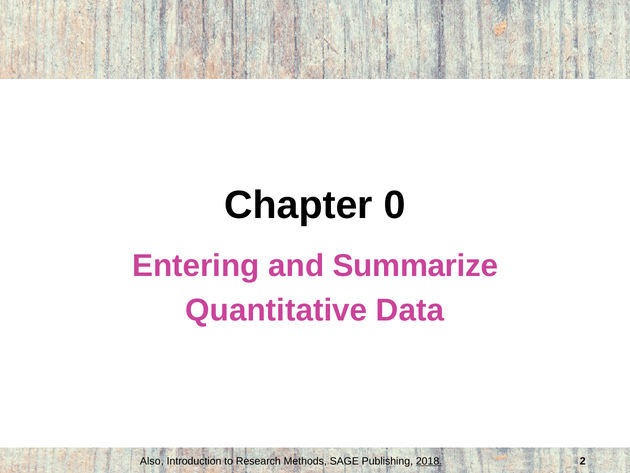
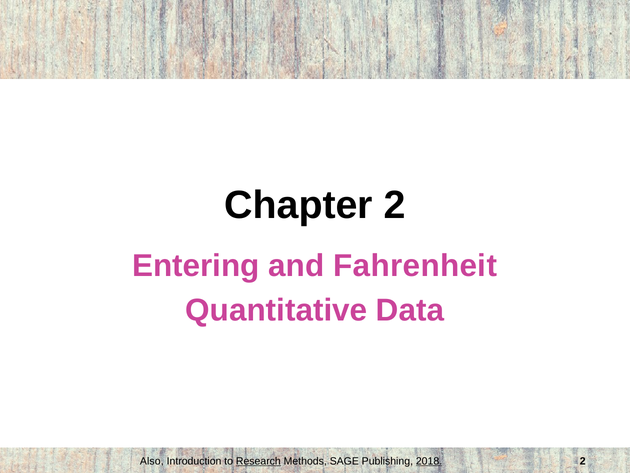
Chapter 0: 0 -> 2 (395, 205)
Summarize: Summarize -> Fahrenheit (415, 266)
Research underline: none -> present (258, 461)
